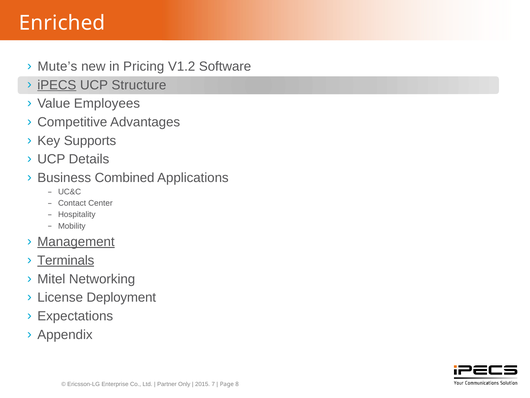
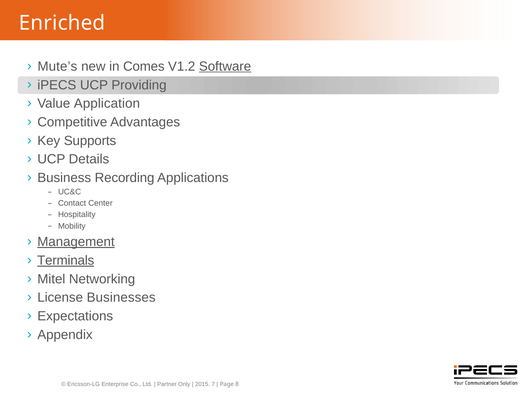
Pricing: Pricing -> Comes (144, 66)
Software underline: none -> present (225, 66)
iPECS underline: present -> none (57, 85)
Structure: Structure -> Providing (139, 85)
Employees: Employees -> Application (107, 103)
Combined: Combined -> Recording (125, 178)
Deployment: Deployment -> Businesses (121, 297)
